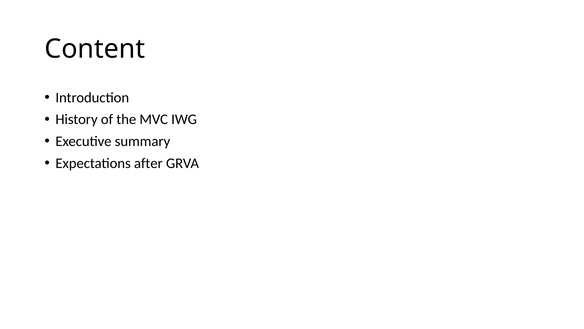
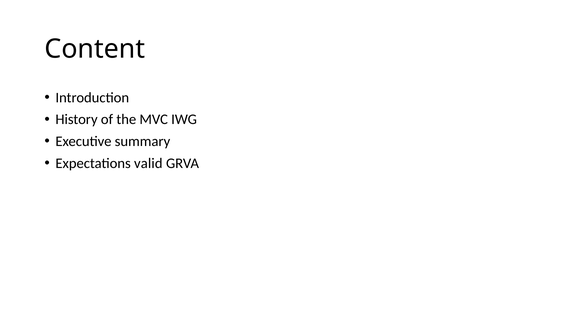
after: after -> valid (148, 163)
